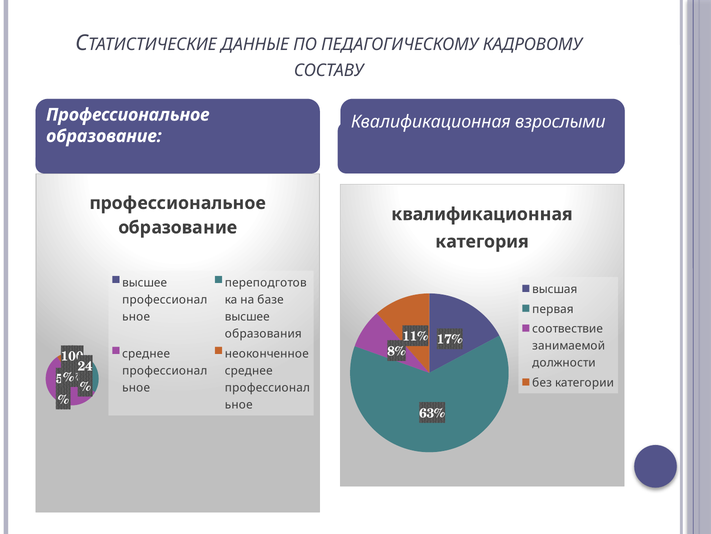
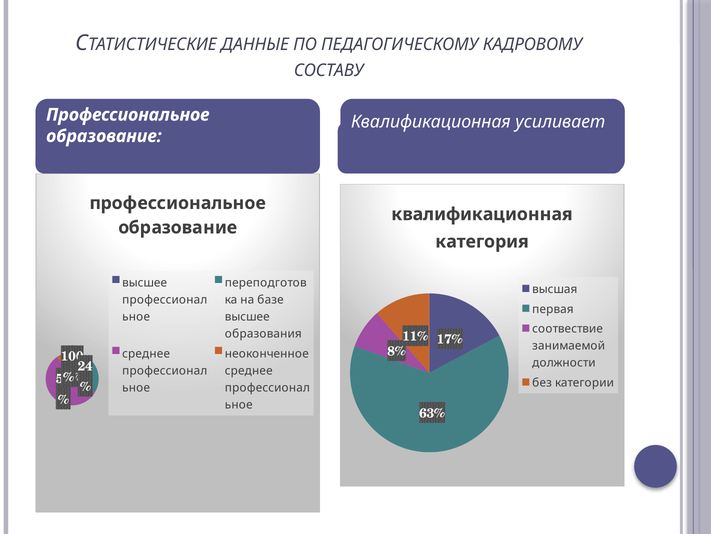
взрослыми: взрослыми -> усиливает (560, 122)
